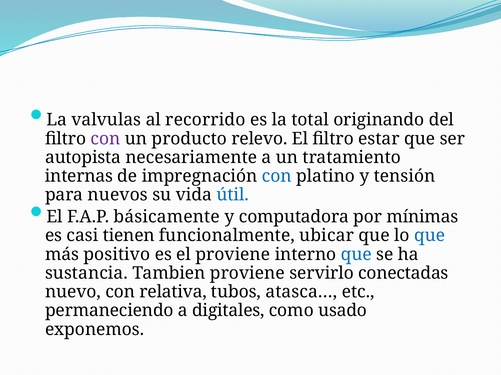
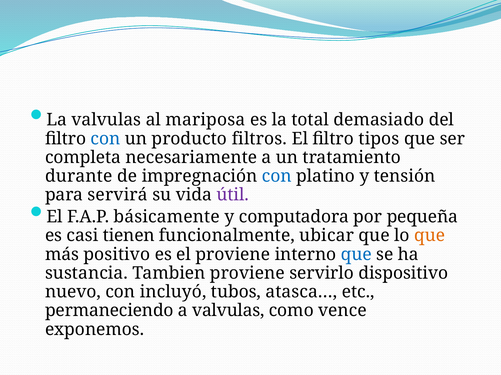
recorrido: recorrido -> mariposa (205, 120)
originando: originando -> demasiado (379, 120)
con colour: purple -> blue (106, 139)
relevo: relevo -> filtros (259, 139)
estar: estar -> tipos (379, 139)
autopista: autopista -> completa (83, 158)
internas: internas -> durante (79, 176)
nuevos: nuevos -> servirá (118, 195)
útil colour: blue -> purple (233, 195)
mínimas: mínimas -> pequeña (422, 217)
que colour: blue -> orange (430, 236)
conectadas: conectadas -> dispositivo (403, 274)
relativa: relativa -> incluyó (173, 292)
a digitales: digitales -> valvulas (228, 311)
usado: usado -> vence (342, 311)
